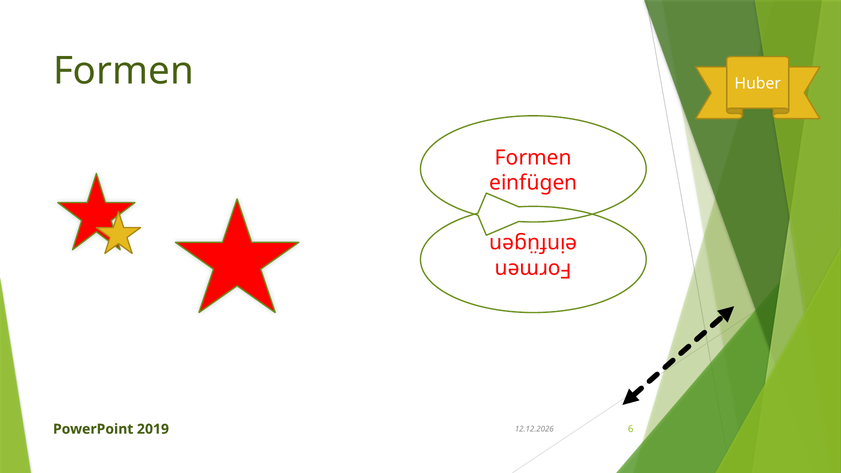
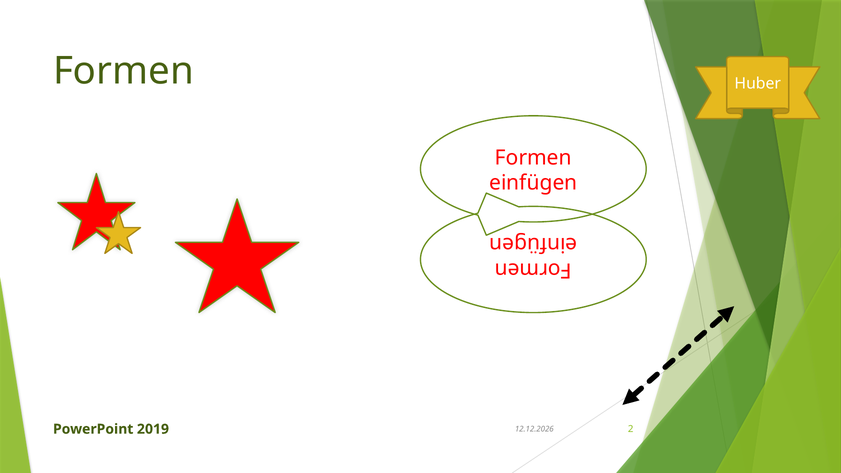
6: 6 -> 2 (631, 429)
